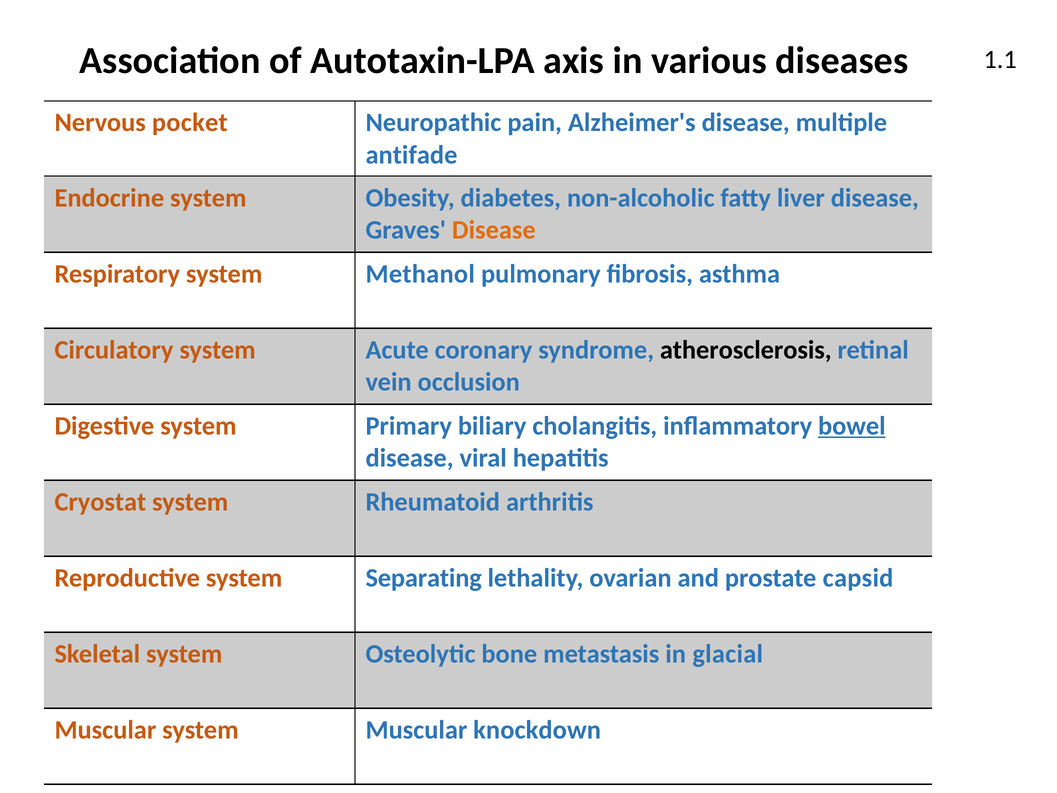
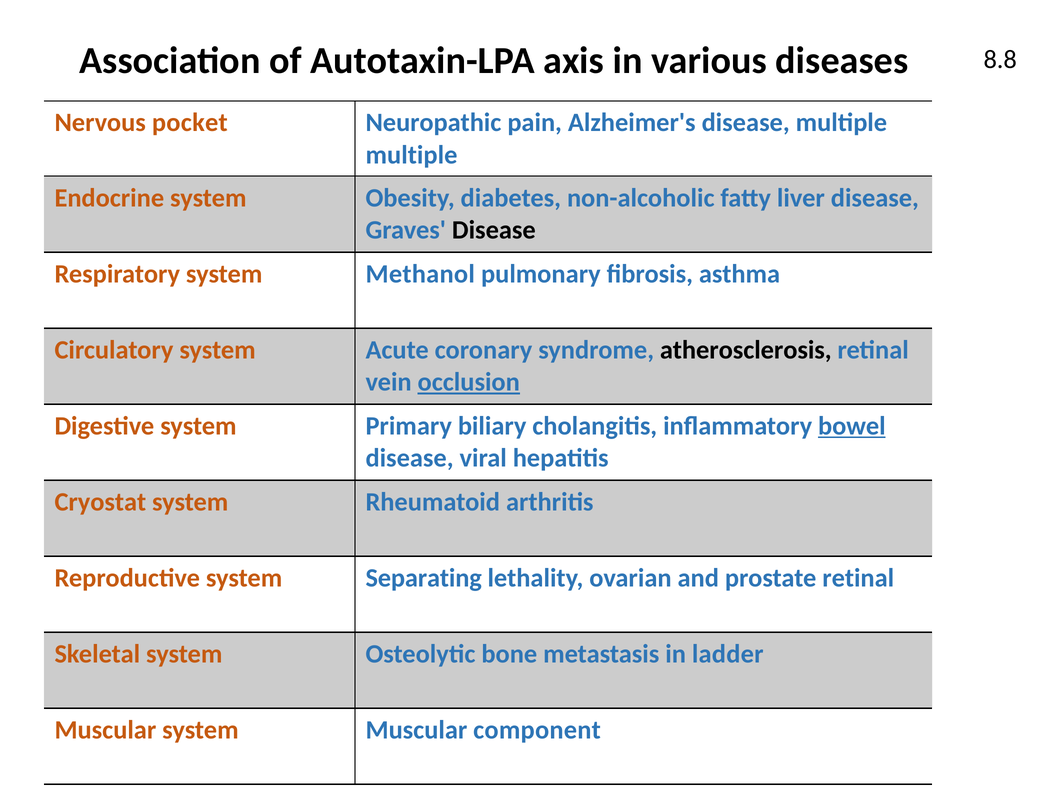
1.1: 1.1 -> 8.8 (1000, 60)
antifade: antifade -> multiple (411, 155)
Disease colour: orange -> black (494, 230)
occlusion underline: none -> present (469, 382)
prostate capsid: capsid -> retinal (858, 578)
glacial: glacial -> ladder (728, 654)
knockdown: knockdown -> component (537, 730)
